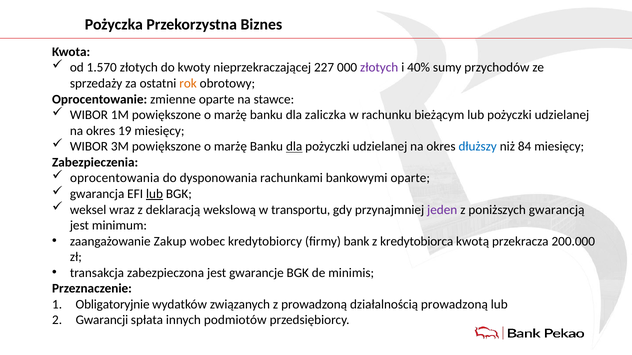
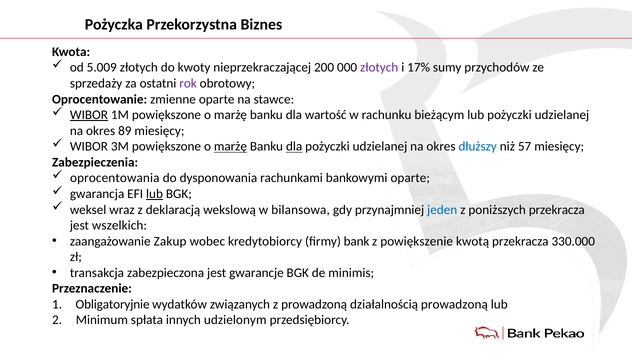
1.570: 1.570 -> 5.009 (102, 68)
227: 227 -> 200 (324, 68)
40%: 40% -> 17% (419, 68)
rok colour: orange -> purple (188, 84)
WIBOR underline: none -> present (89, 115)
zaliczka: zaliczka -> wartość (326, 115)
19: 19 -> 89 (125, 131)
marżę underline: none -> present (230, 147)
84: 84 -> 57 (525, 147)
transportu: transportu -> bilansowa (301, 210)
jeden colour: purple -> blue (442, 210)
poniższych gwarancją: gwarancją -> przekracza (557, 210)
minimum: minimum -> wszelkich (119, 226)
kredytobiorca: kredytobiorca -> powiększenie (417, 242)
200.000: 200.000 -> 330.000 (573, 242)
Gwarancji: Gwarancji -> Minimum (102, 321)
podmiotów: podmiotów -> udzielonym (235, 321)
